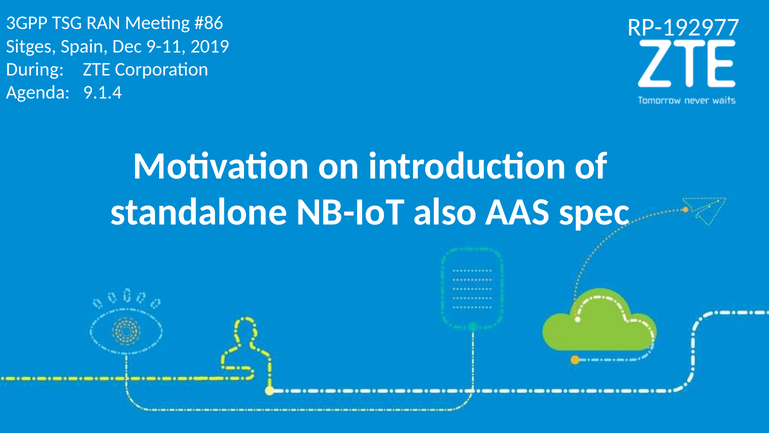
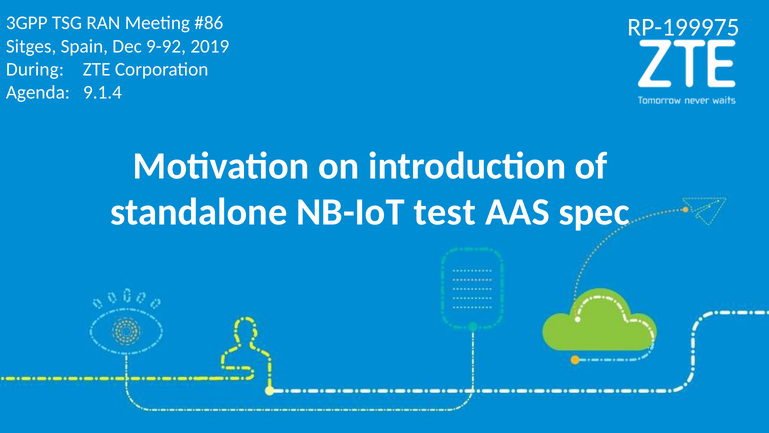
RP-192977: RP-192977 -> RP-199975 (683, 27)
9-11: 9-11 -> 9-92 (166, 46)
also: also -> test (445, 212)
